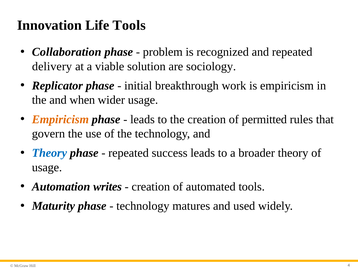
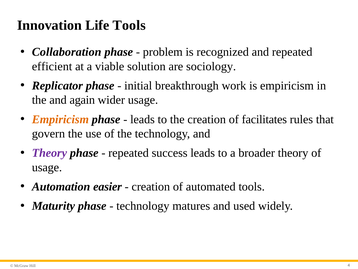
delivery: delivery -> efficient (52, 66)
when: when -> again (82, 100)
permitted: permitted -> facilitates (264, 119)
Theory colour: blue -> purple (49, 153)
writes: writes -> easier (108, 186)
